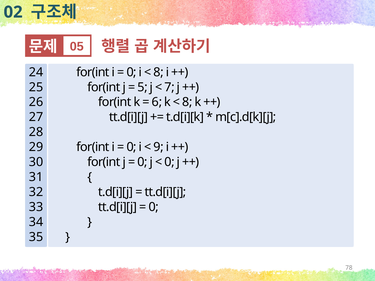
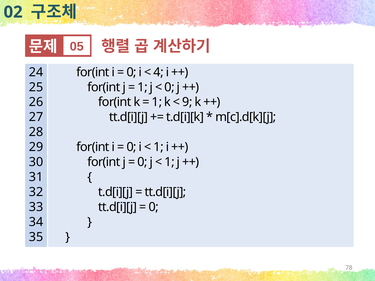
8: 8 -> 4 (159, 72)
5: 5 -> 1 (143, 87)
7: 7 -> 0 (170, 87)
6: 6 -> 1 (157, 102)
8: 8 -> 9 (187, 102)
9: 9 -> 1 (159, 147)
0: 0 -> 1 (170, 162)
